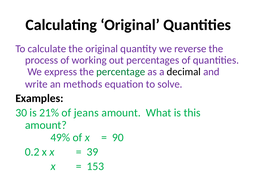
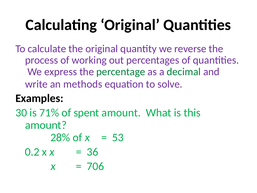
decimal colour: black -> green (184, 72)
21%: 21% -> 71% (49, 113)
jeans: jeans -> spent (86, 113)
49%: 49% -> 28% (60, 137)
90: 90 -> 53 (118, 137)
39: 39 -> 36 (92, 152)
153: 153 -> 706 (95, 166)
